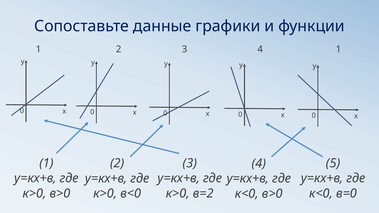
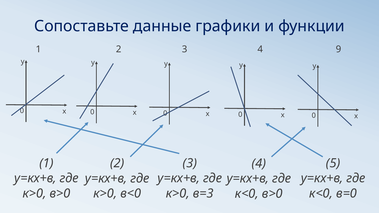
1 1: 1 -> 9 (338, 49)
в=2: в=2 -> в=3 (203, 194)
